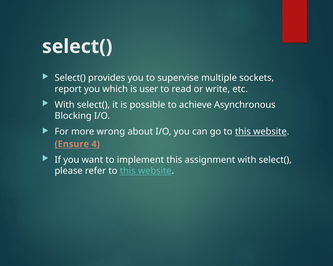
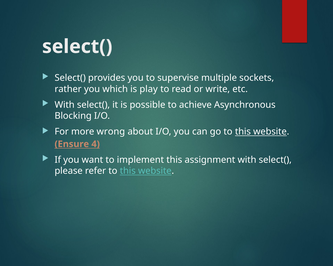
report: report -> rather (68, 89)
user: user -> play (149, 89)
